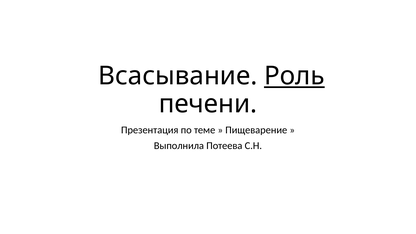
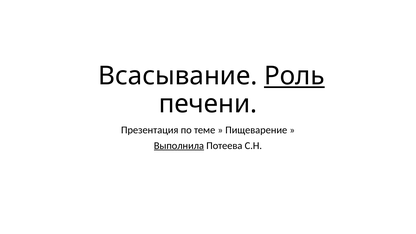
Выполнила underline: none -> present (179, 146)
